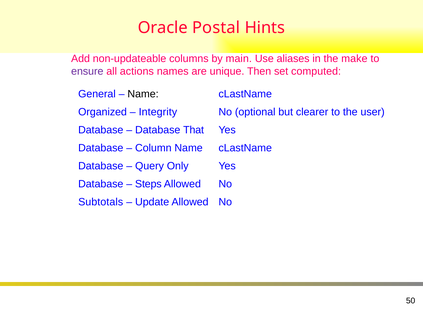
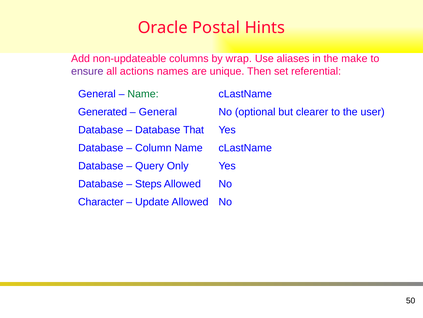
main: main -> wrap (239, 58)
computed: computed -> referential (316, 71)
Name colour: black -> green (143, 94)
Organized: Organized -> Generated (103, 112)
Integrity: Integrity -> General (158, 112)
Subtotals: Subtotals -> Character (101, 202)
